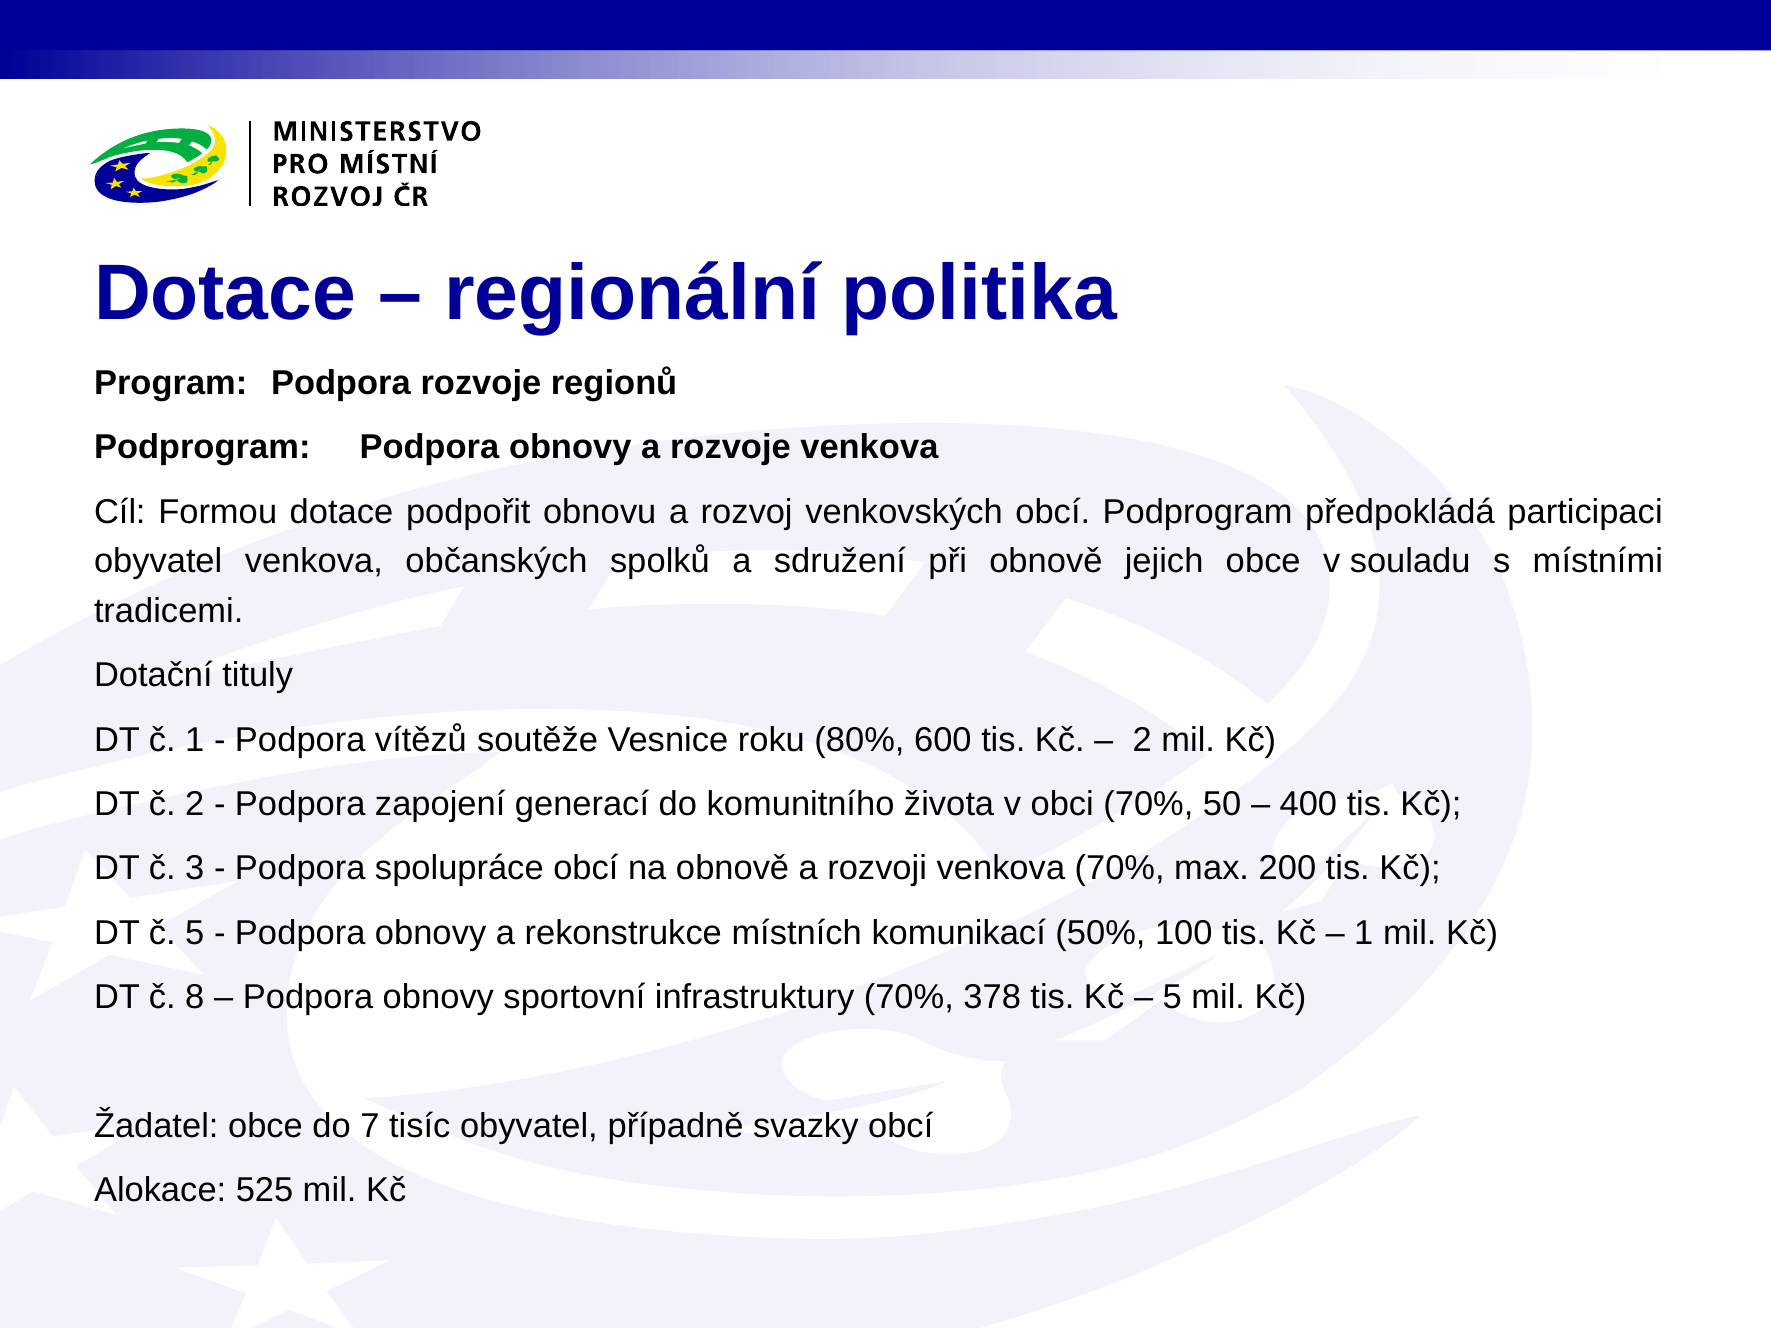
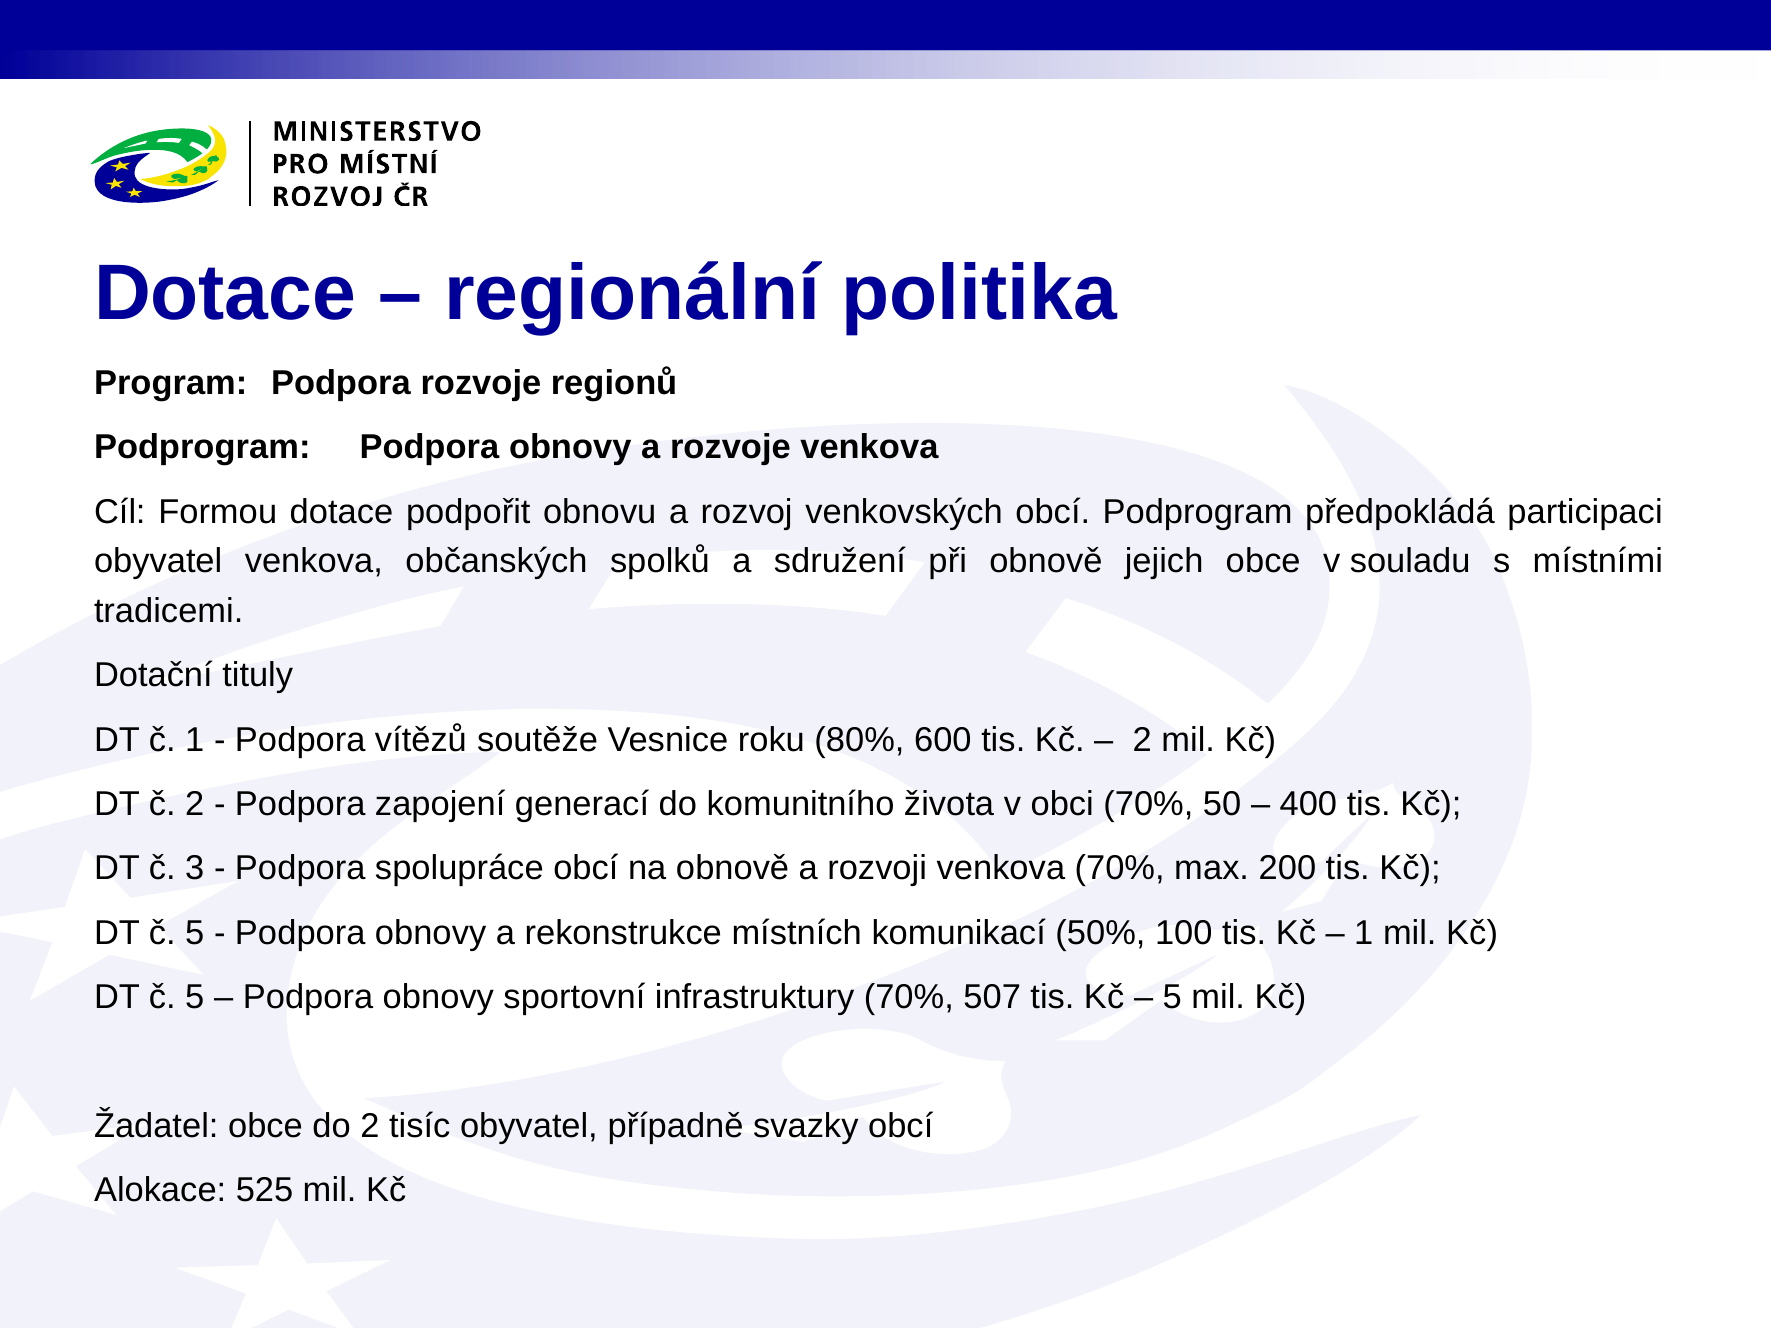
8: 8 -> 5 (195, 997)
378: 378 -> 507 (992, 997)
do 7: 7 -> 2 (370, 1126)
